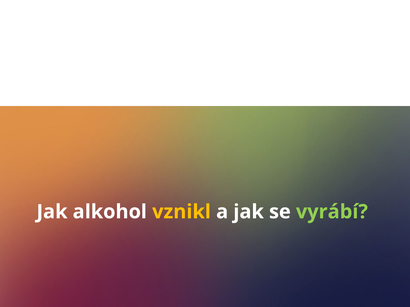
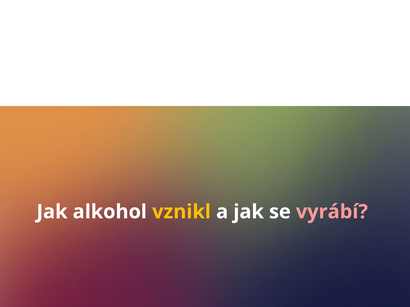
vyrábí colour: light green -> pink (332, 212)
